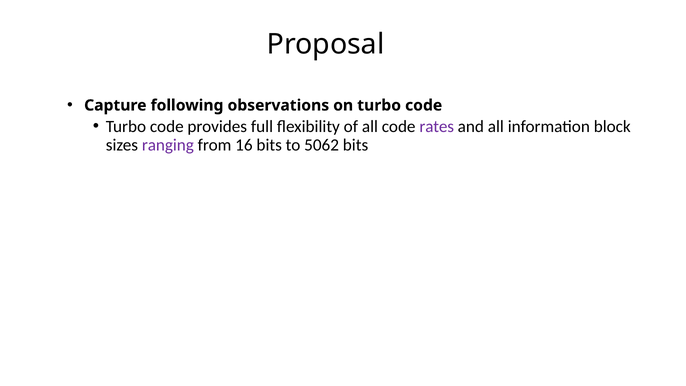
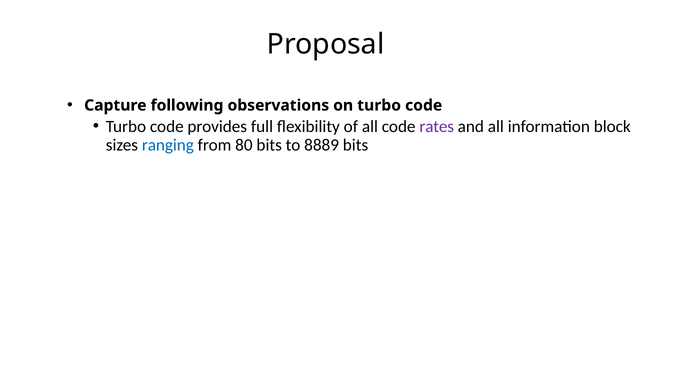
ranging colour: purple -> blue (168, 145)
16: 16 -> 80 (244, 145)
5062: 5062 -> 8889 (322, 145)
